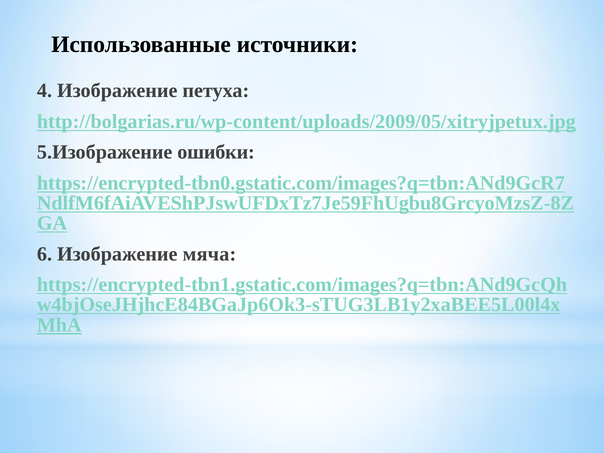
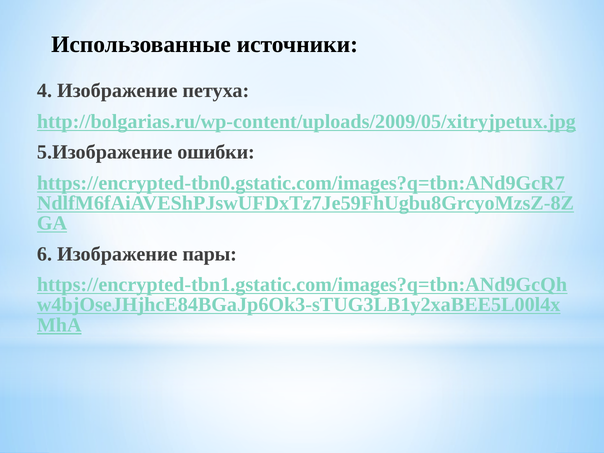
мяча: мяча -> пары (210, 254)
